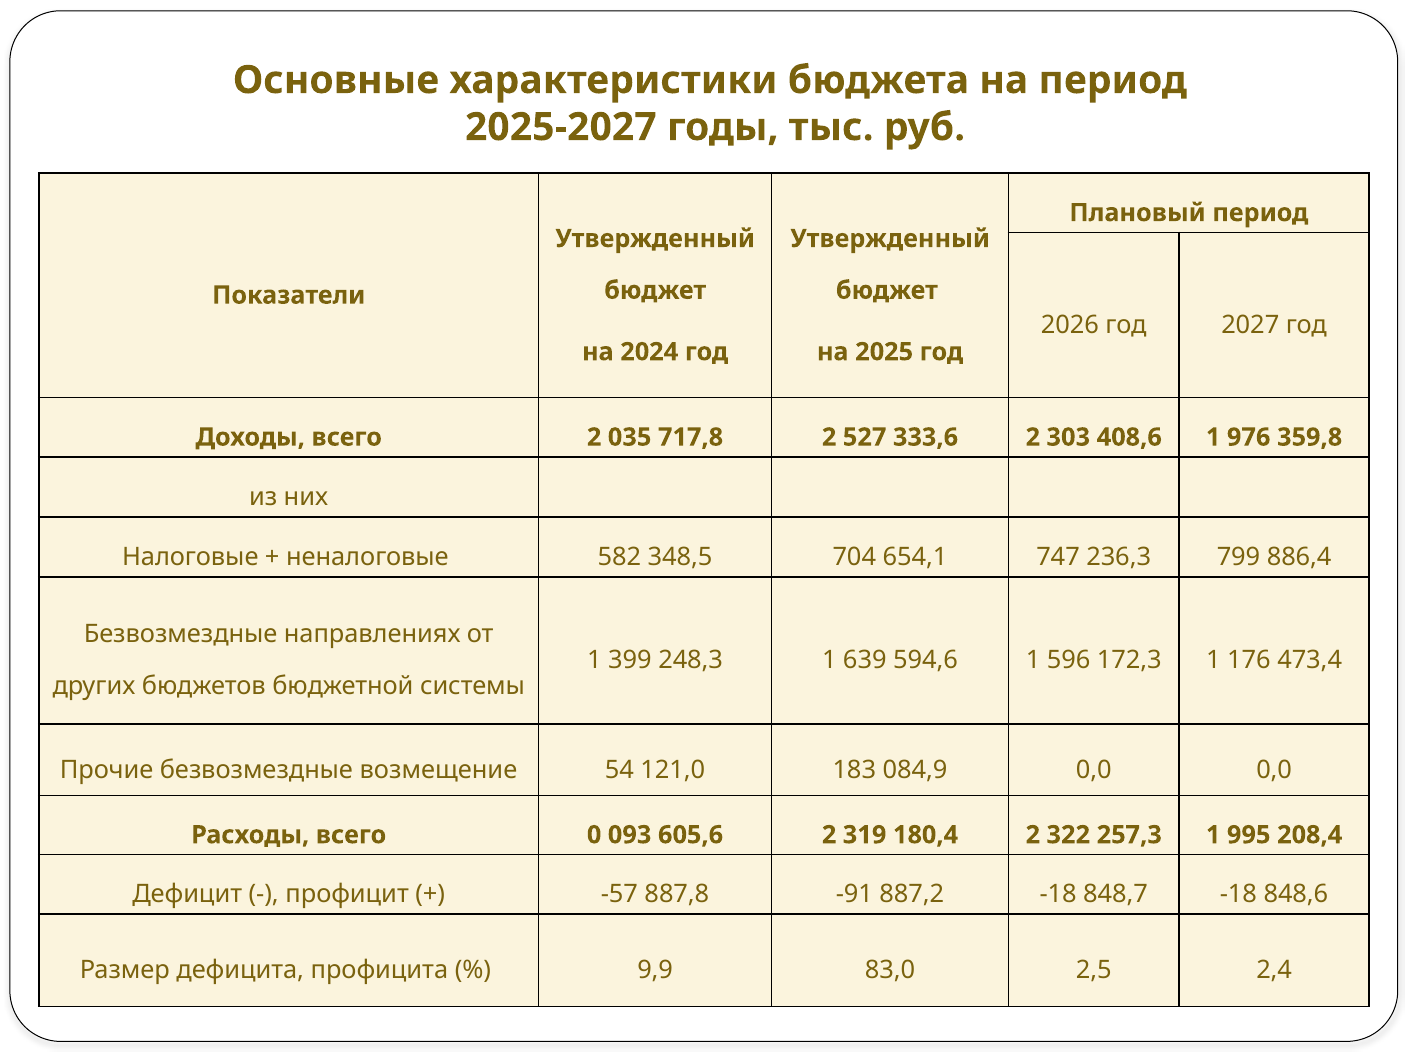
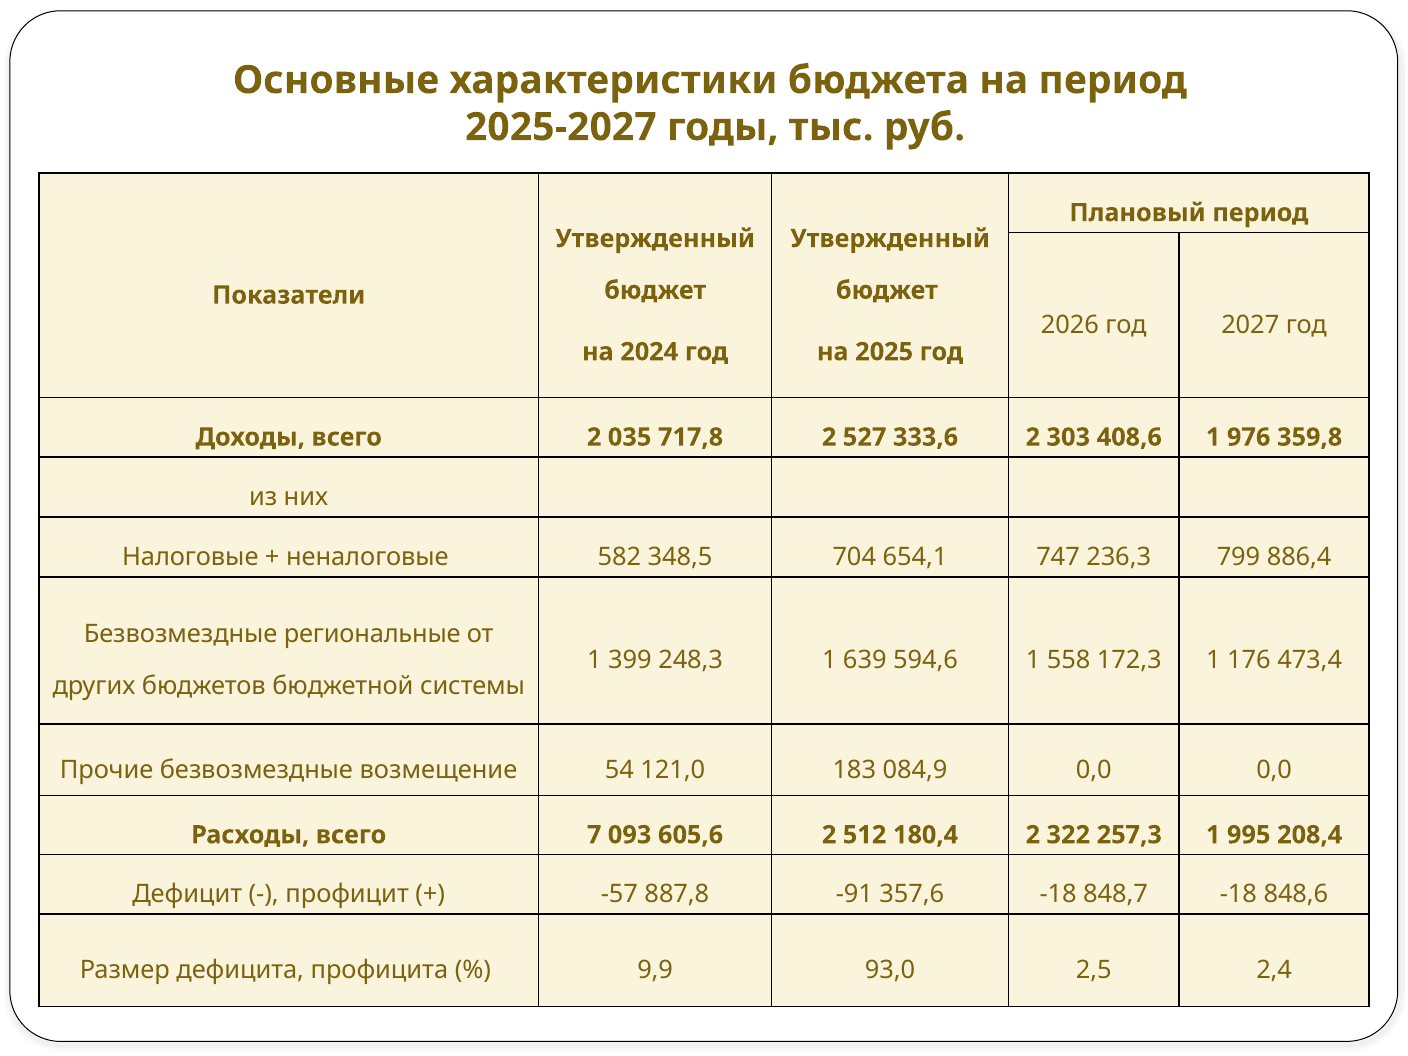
направлениях: направлениях -> региональные (372, 635)
596: 596 -> 558 (1069, 660)
0: 0 -> 7 (594, 835)
319: 319 -> 512 (865, 835)
887,2: 887,2 -> 357,6 (912, 894)
83,0: 83,0 -> 93,0 (890, 970)
